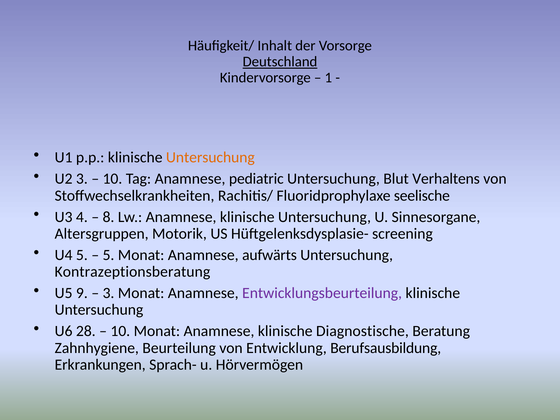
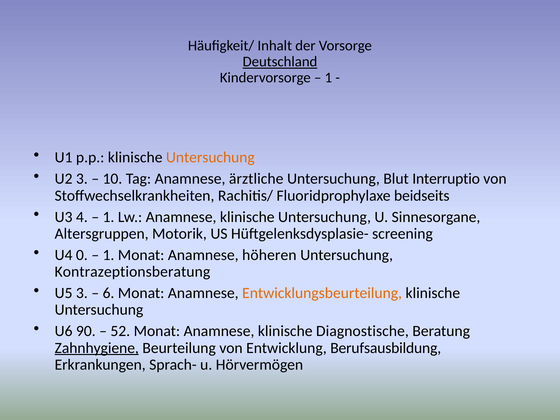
pediatric: pediatric -> ärztliche (256, 179)
Verhaltens: Verhaltens -> Interruptio (446, 179)
seelische: seelische -> beidseits (422, 196)
8: 8 -> 1 (109, 217)
U4 5: 5 -> 0 (82, 255)
5: 5 -> 1 (109, 255)
aufwärts: aufwärts -> höheren (269, 255)
U5 9: 9 -> 3 (82, 293)
3: 3 -> 6 (109, 293)
Entwicklungsbeurteilung colour: purple -> orange (322, 293)
28: 28 -> 90 (86, 331)
10: 10 -> 52 (120, 331)
Zahnhygiene underline: none -> present (97, 348)
